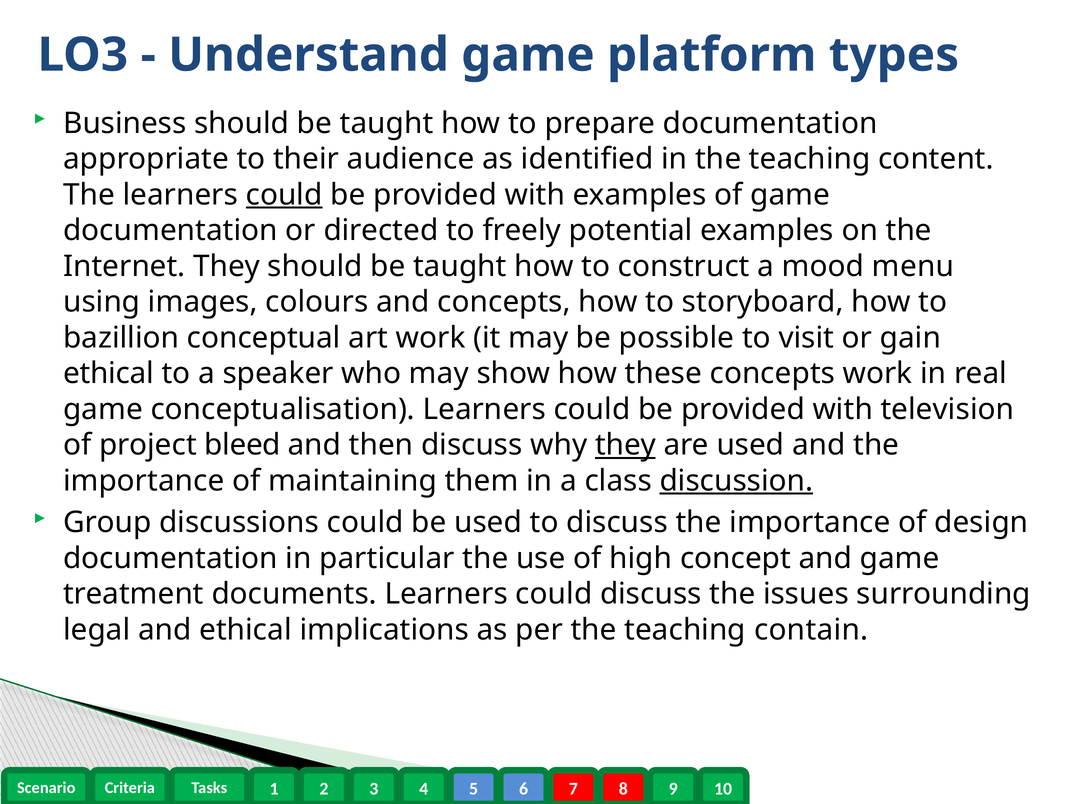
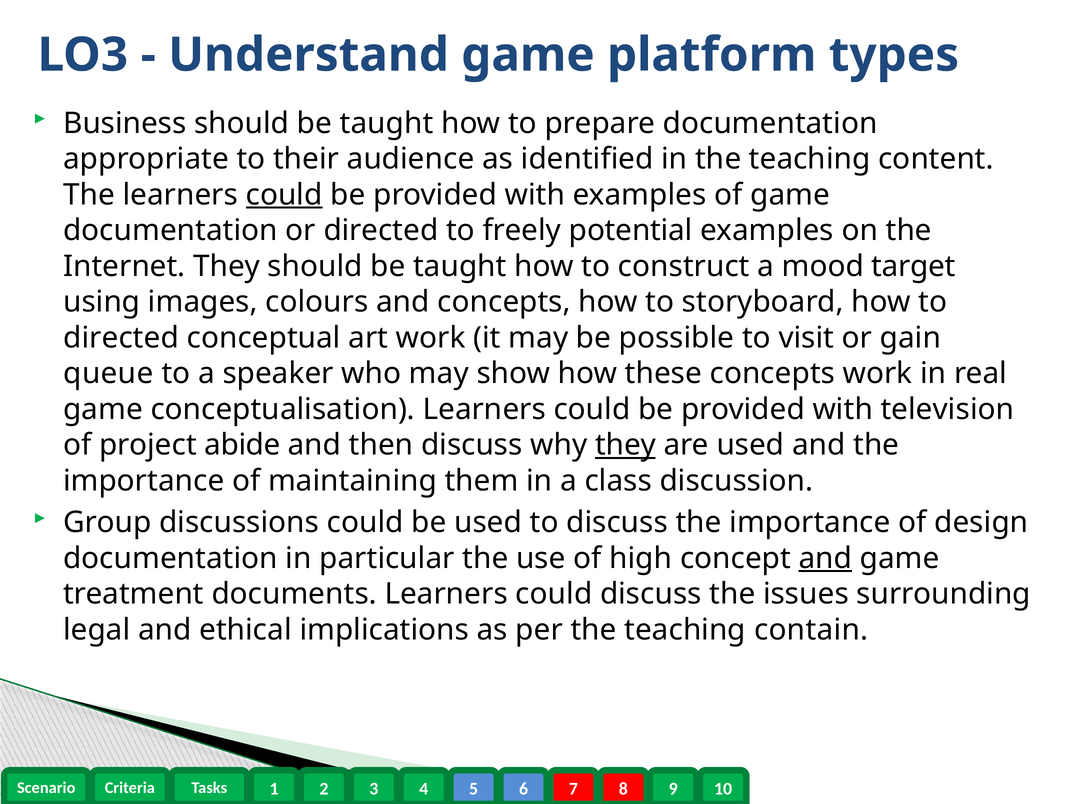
menu: menu -> target (913, 266)
bazillion: bazillion -> directed (121, 337)
ethical: ethical -> queue (108, 373)
bleed: bleed -> abide (242, 445)
discussion underline: present -> none (736, 480)
and underline: none -> present (825, 558)
